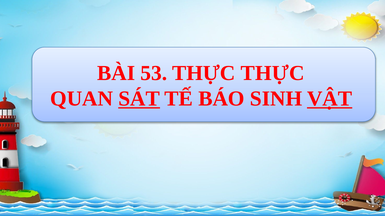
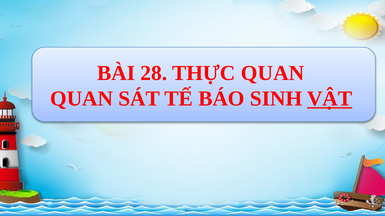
53: 53 -> 28 (154, 73)
THỰC THỰC: THỰC -> QUAN (273, 73)
SÁT underline: present -> none (139, 99)
